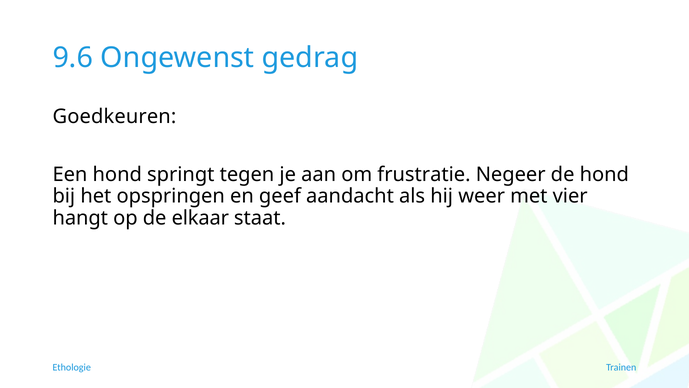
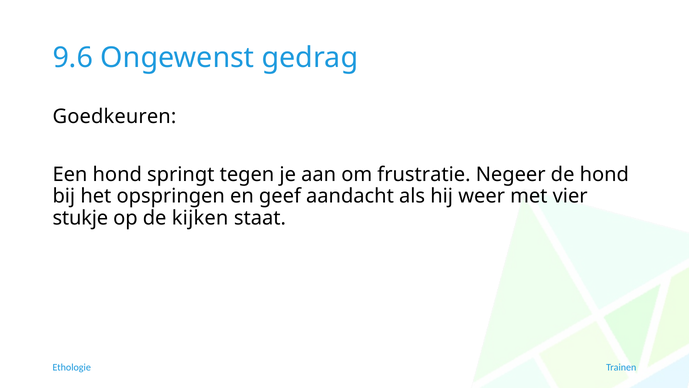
hangt: hangt -> stukje (80, 218)
elkaar: elkaar -> kijken (200, 218)
